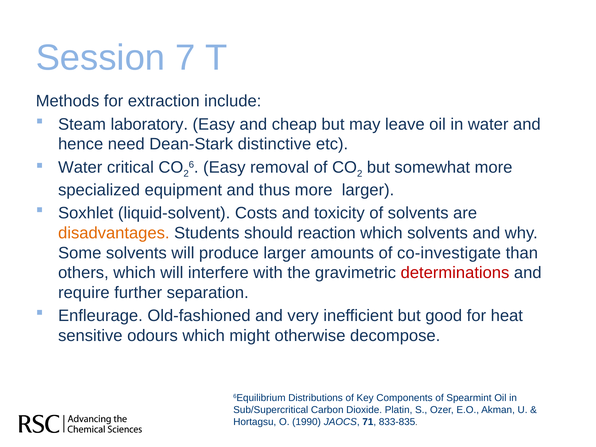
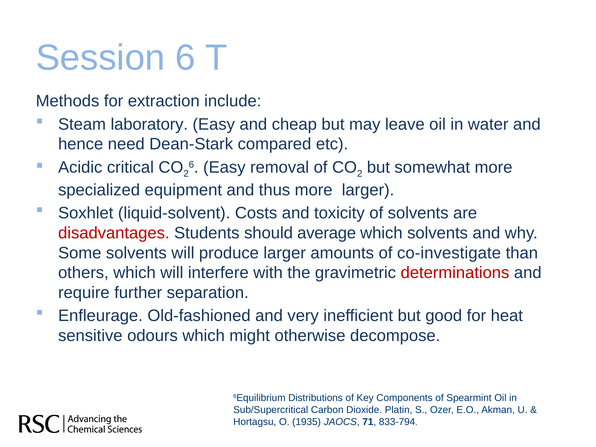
Session 7: 7 -> 6 (185, 58)
distinctive: distinctive -> compared (275, 144)
Water: Water -> Acidic (80, 167)
disadvantages colour: orange -> red (114, 233)
reaction: reaction -> average (327, 233)
1990: 1990 -> 1935 (307, 422)
833-835: 833-835 -> 833-794 (397, 422)
